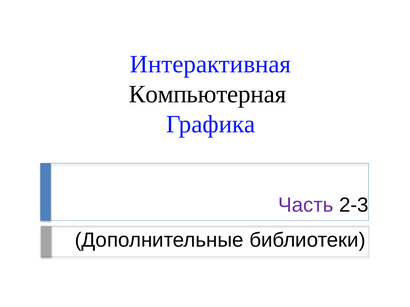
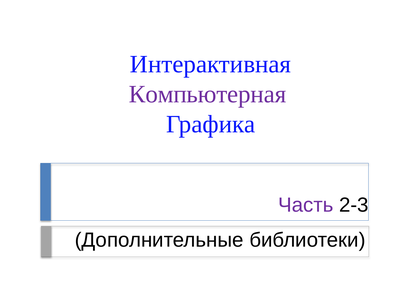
Компьютерная colour: black -> purple (208, 94)
